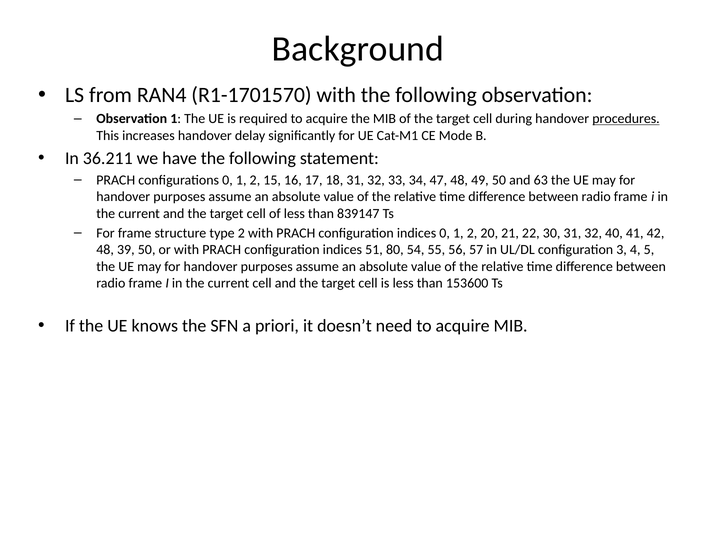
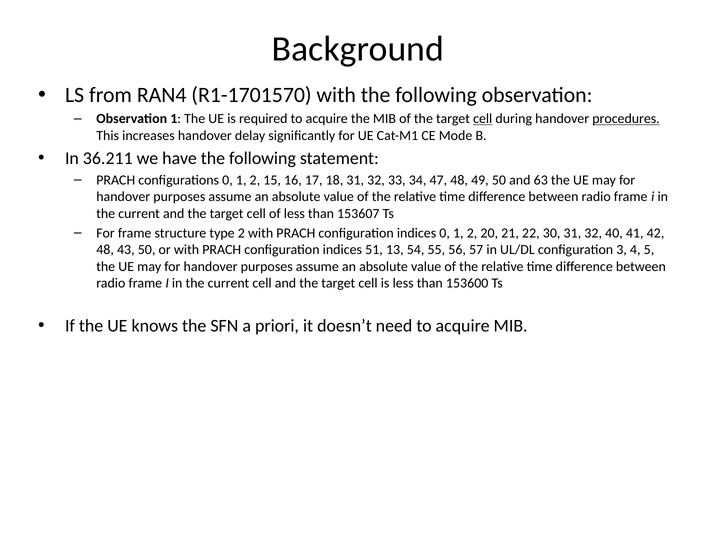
cell underline: none -> present (483, 119)
839147: 839147 -> 153607 (358, 214)
39: 39 -> 43 (126, 250)
80: 80 -> 13 (395, 250)
